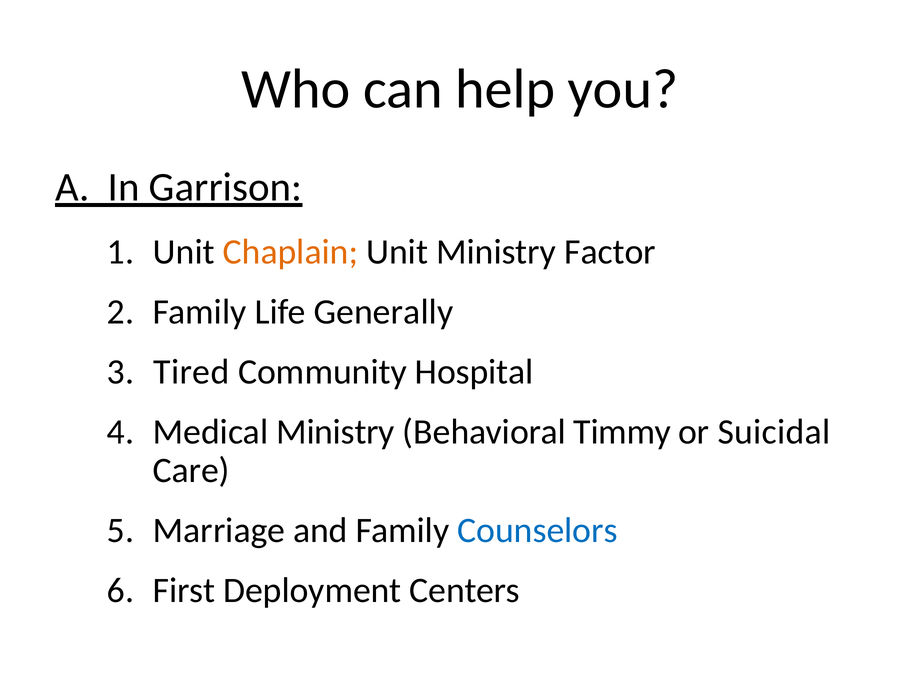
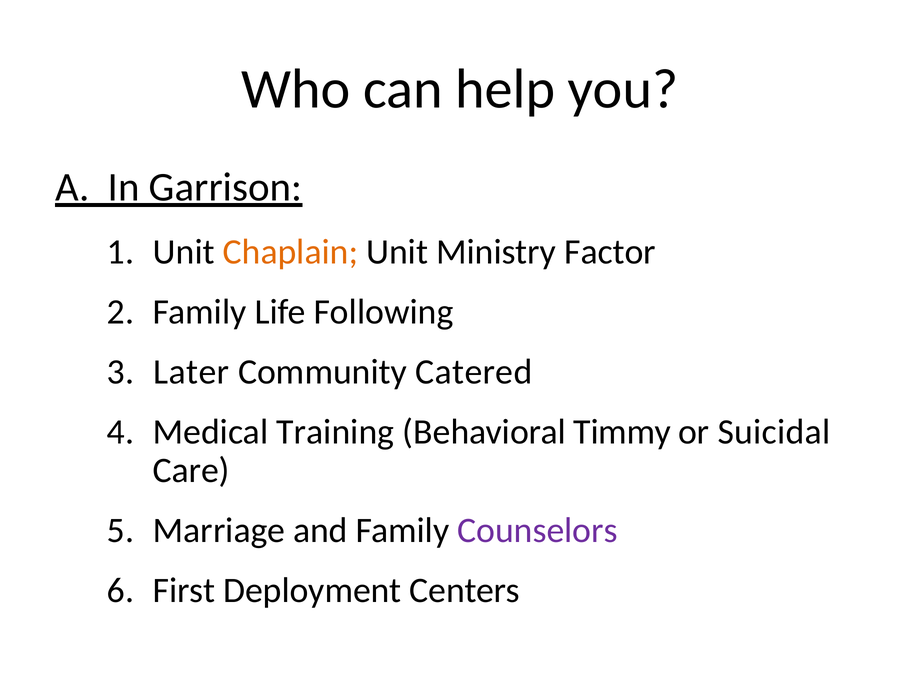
Generally: Generally -> Following (384, 312)
Tired: Tired -> Later (191, 372)
Hospital: Hospital -> Catered (474, 372)
Medical Ministry: Ministry -> Training (335, 432)
Counselors colour: blue -> purple (538, 530)
